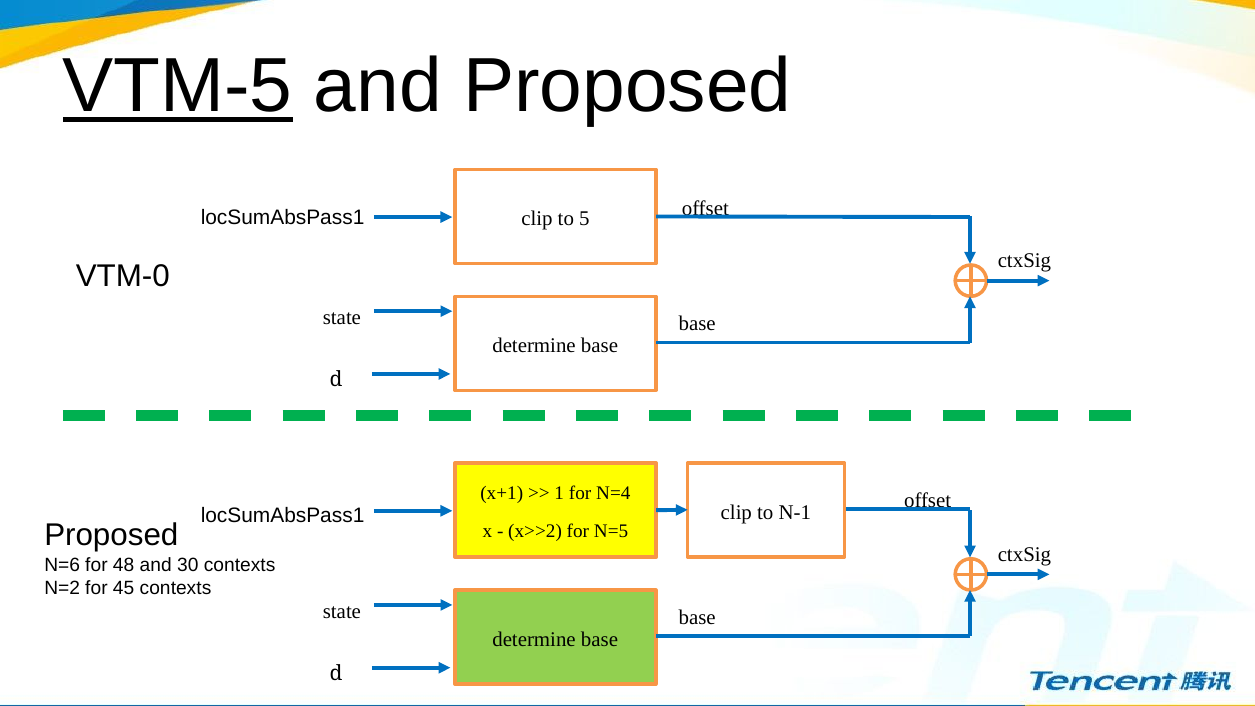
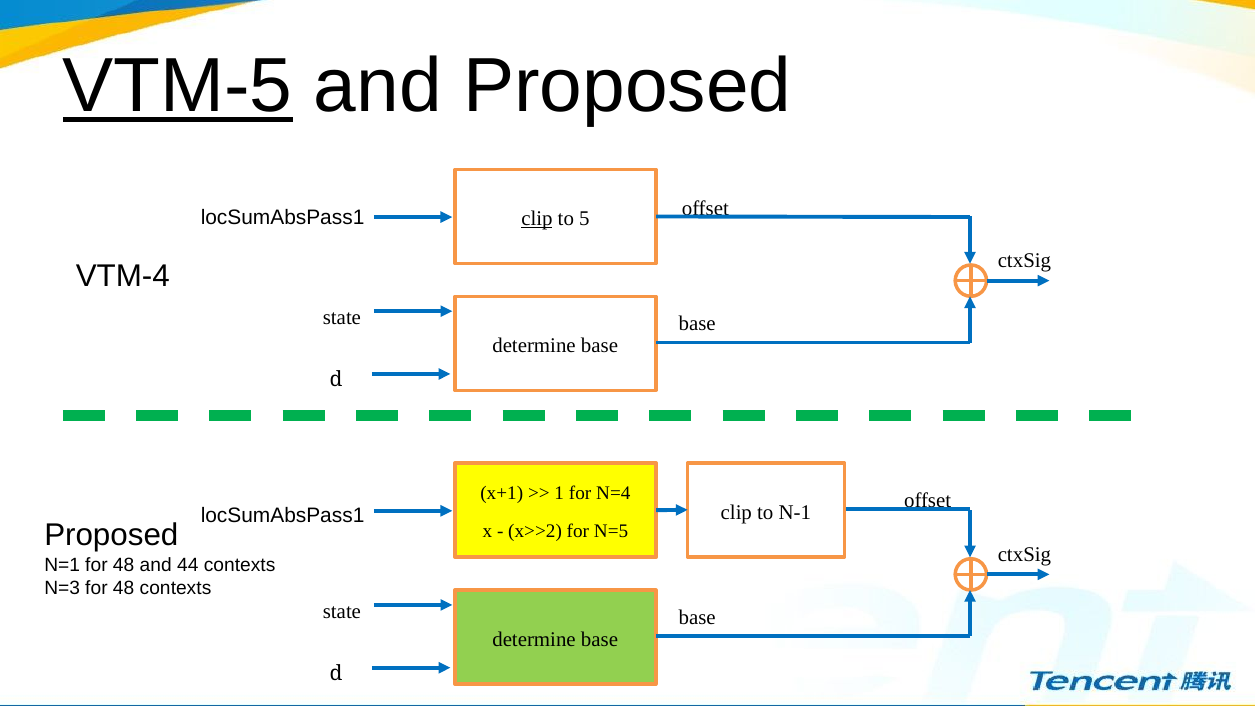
clip underline: none -> present (537, 219)
VTM-0: VTM-0 -> VTM-4 (123, 276)
N=6: N=6 -> N=1 (62, 565)
30: 30 -> 44 (188, 565)
N=2: N=2 -> N=3 (62, 588)
45: 45 -> 48 (124, 588)
